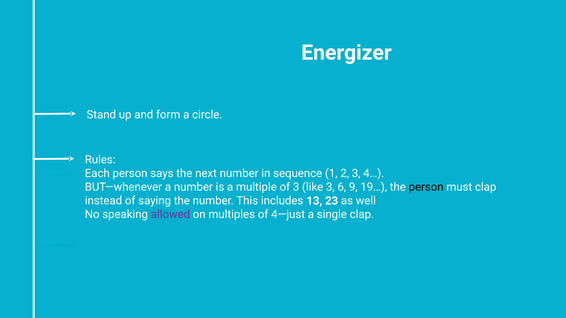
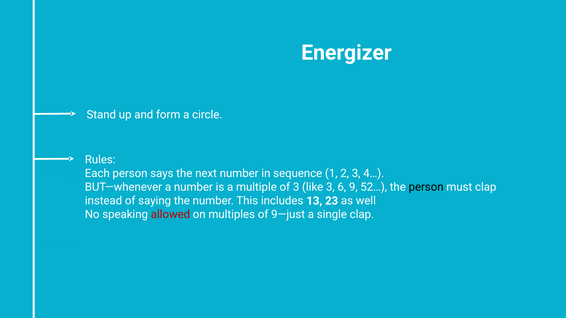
19…: 19… -> 52… (374, 187)
allowed colour: purple -> red (170, 215)
4—just: 4—just -> 9—just (288, 215)
